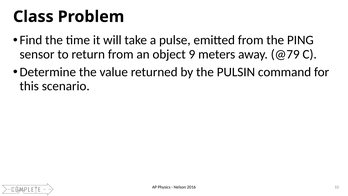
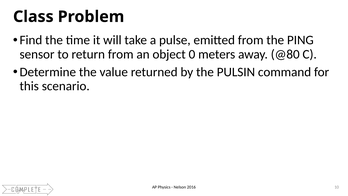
9: 9 -> 0 (192, 54)
@79: @79 -> @80 (285, 54)
